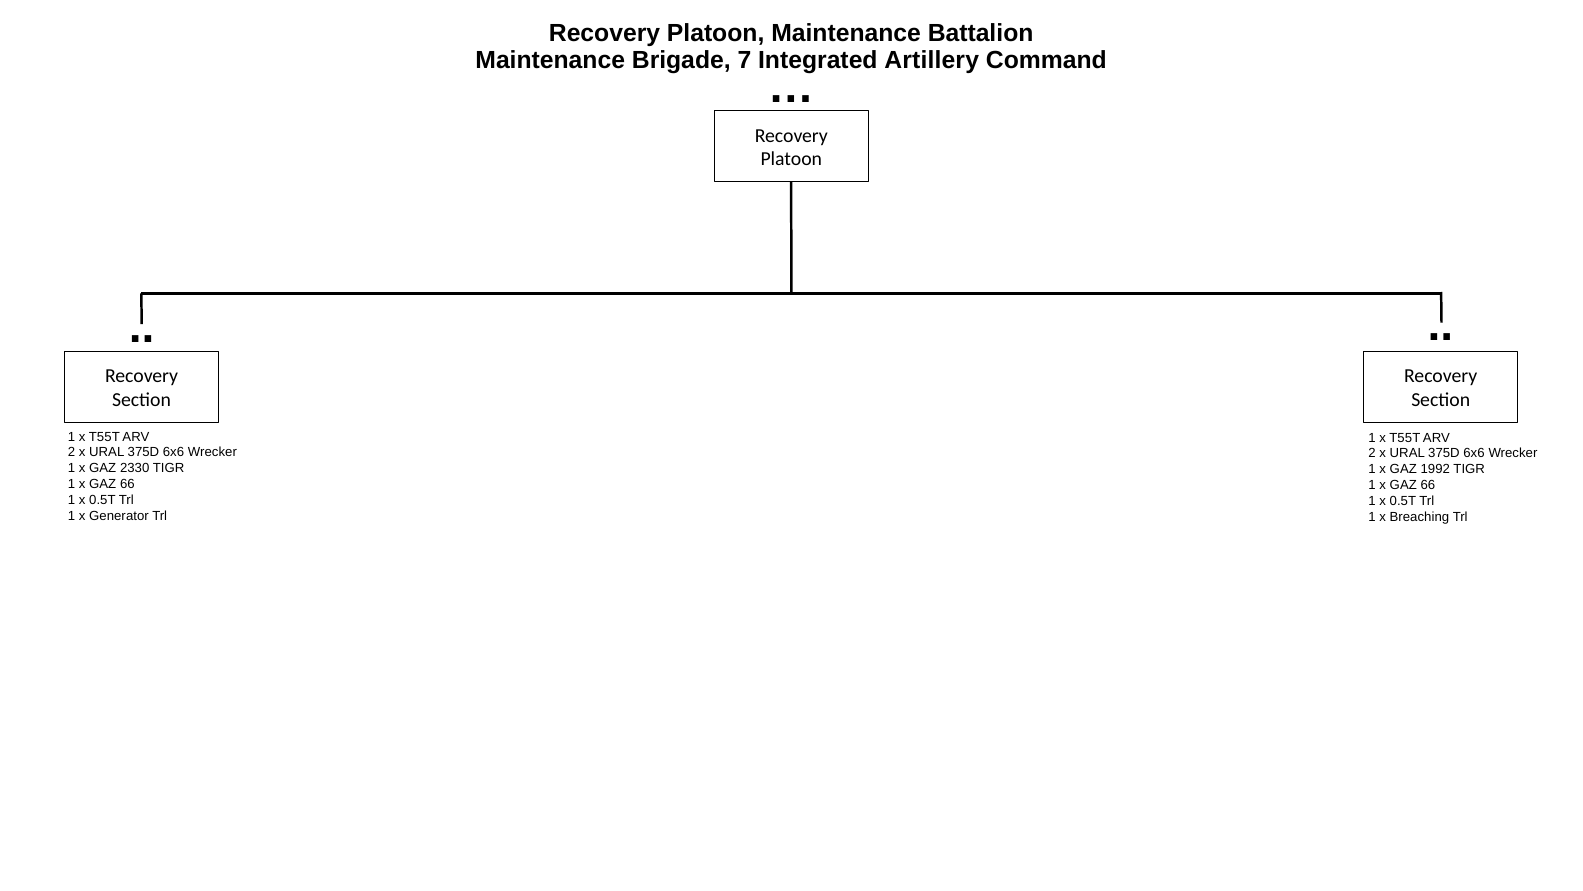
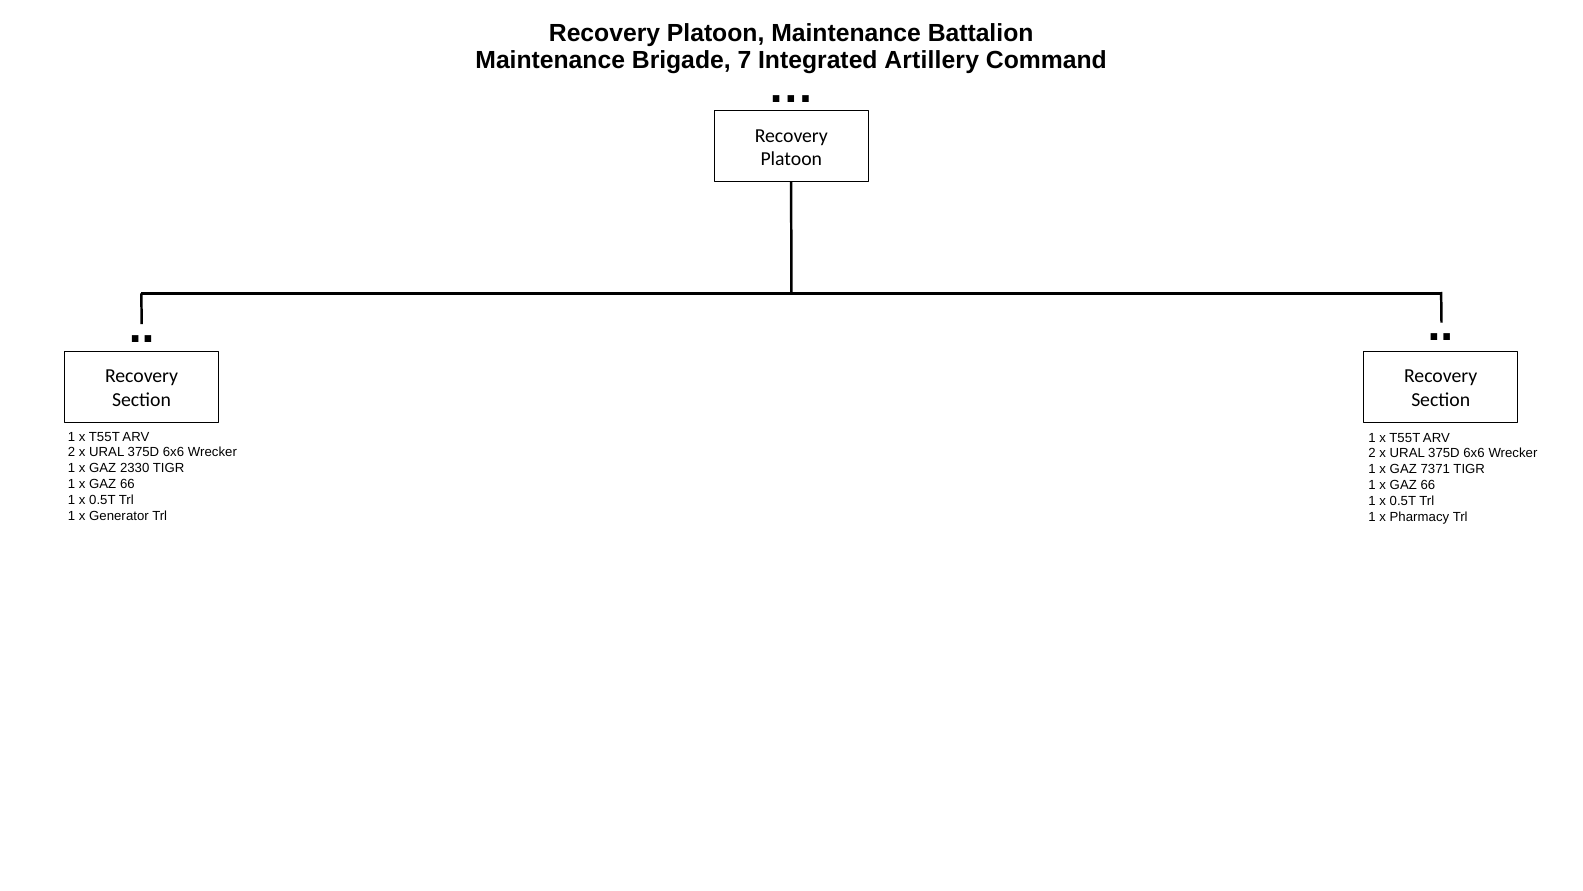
1992: 1992 -> 7371 (1435, 469)
Breaching: Breaching -> Pharmacy (1419, 517)
